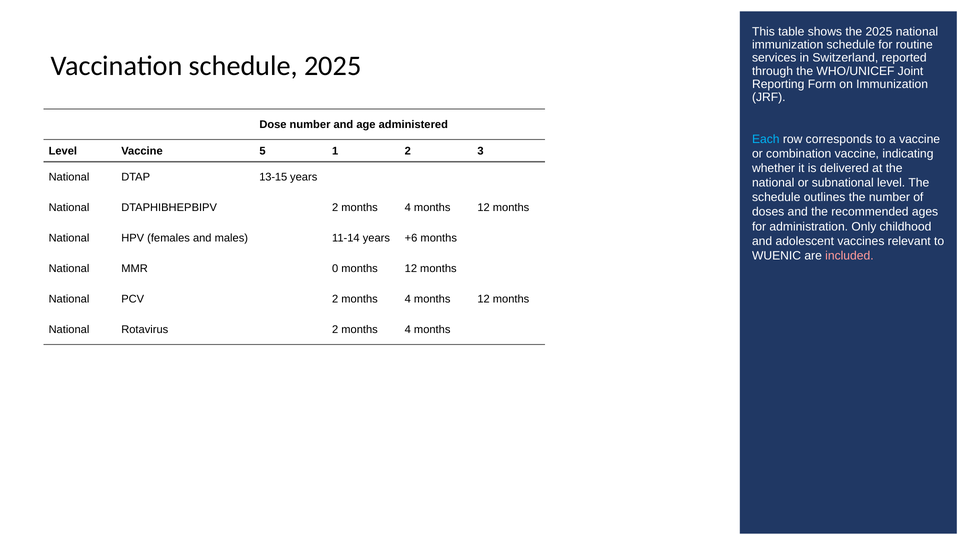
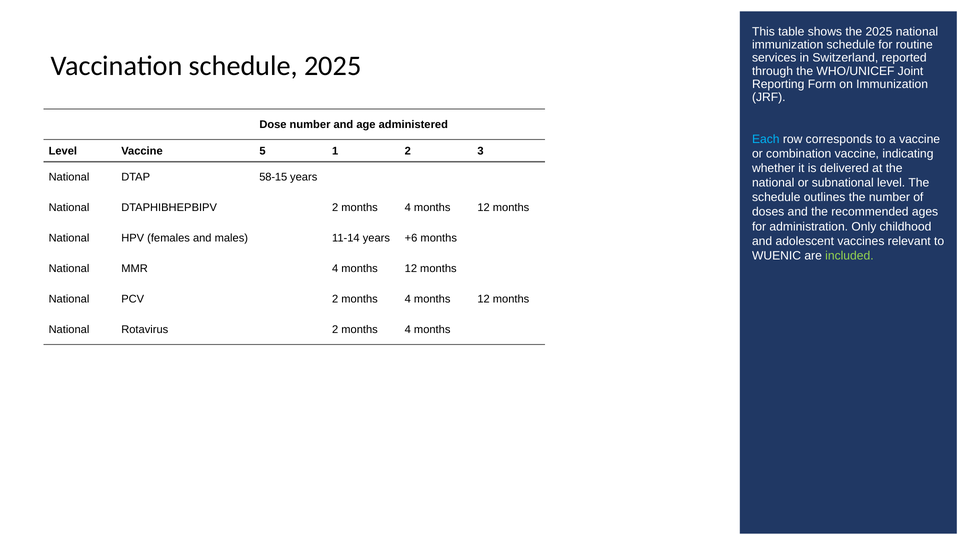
13-15: 13-15 -> 58-15 (273, 177)
included colour: pink -> light green (849, 256)
MMR 0: 0 -> 4 (335, 269)
